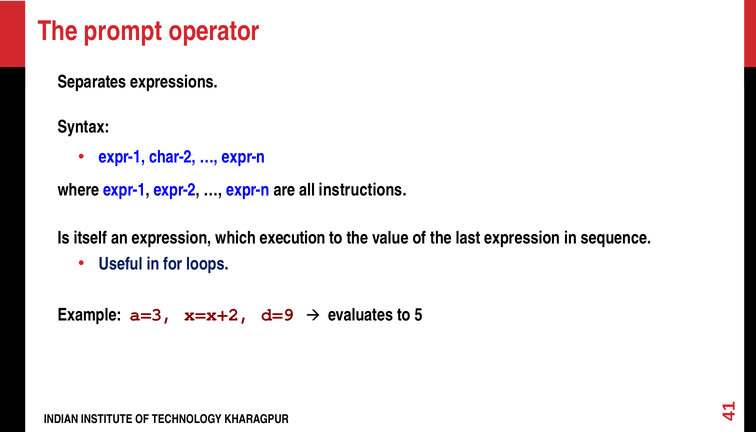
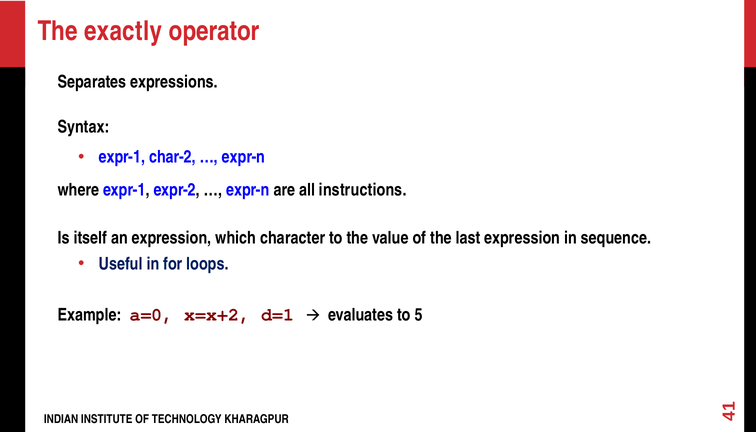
prompt: prompt -> exactly (123, 31)
execution: execution -> character (293, 238)
a=3: a=3 -> a=0 (151, 315)
d=9: d=9 -> d=1 (278, 315)
